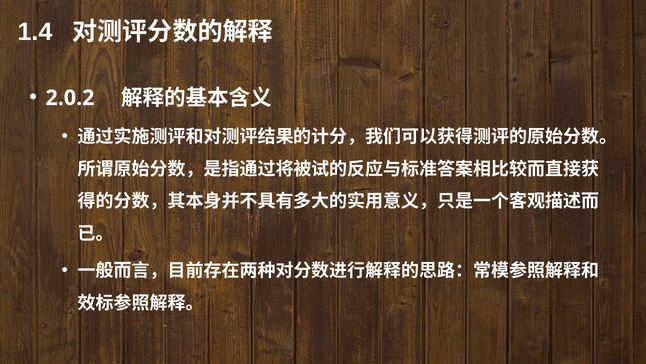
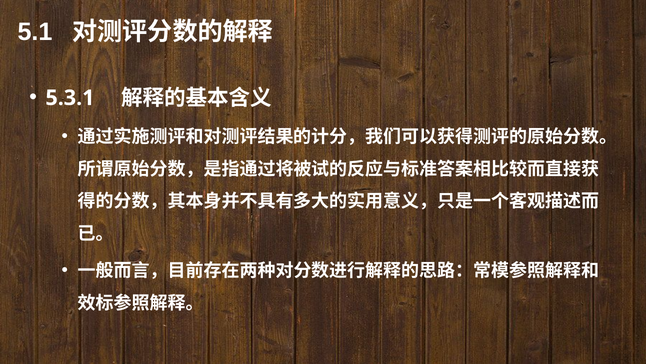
1.4: 1.4 -> 5.1 (35, 32)
2.0.2: 2.0.2 -> 5.3.1 (70, 98)
